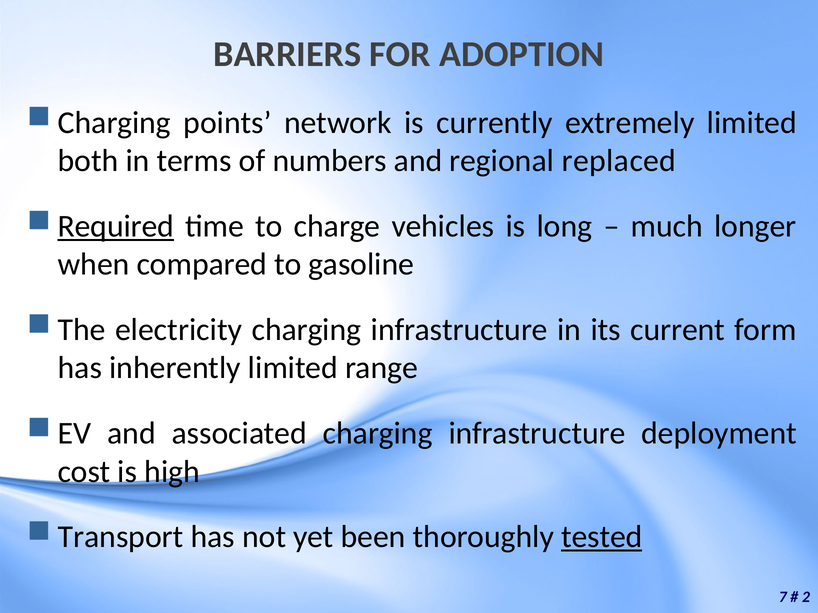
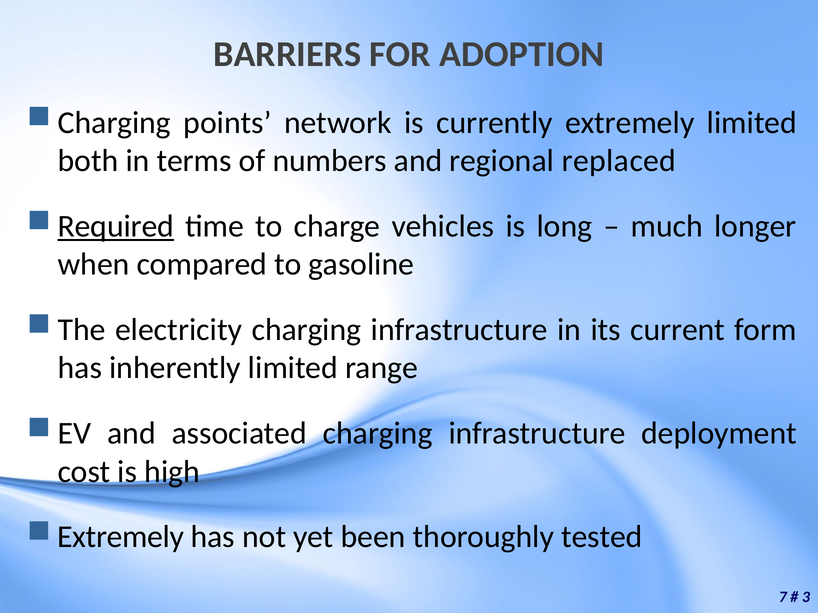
Transport: Transport -> Extremely (121, 537)
tested underline: present -> none (602, 537)
2: 2 -> 3 (806, 597)
